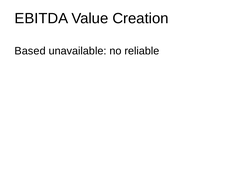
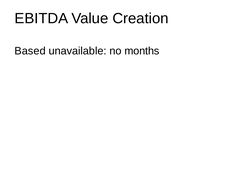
reliable: reliable -> months (142, 51)
